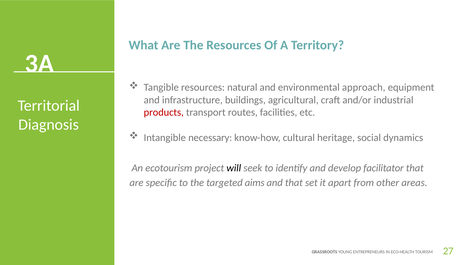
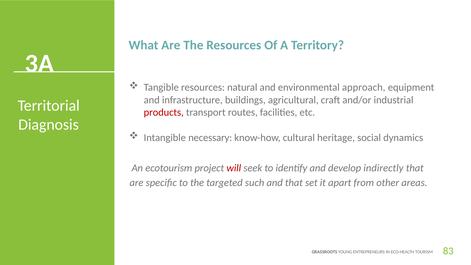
will colour: black -> red (234, 168)
facilitator: facilitator -> indirectly (383, 168)
aims: aims -> such (255, 183)
27: 27 -> 83 (448, 251)
